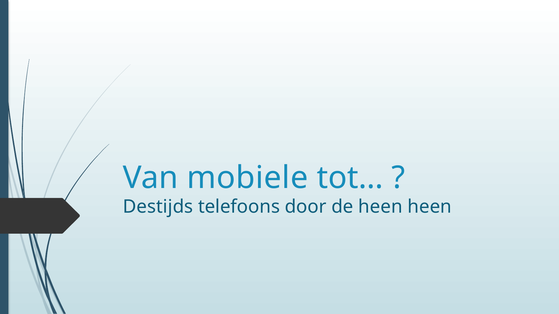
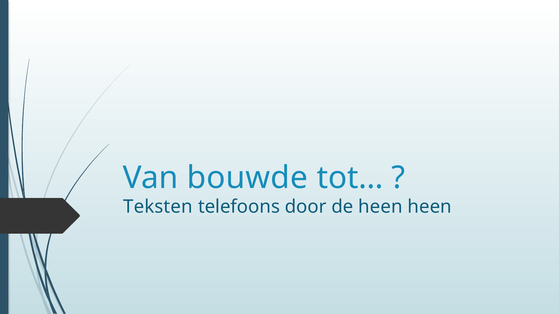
mobiele: mobiele -> bouwde (247, 178)
Destijds: Destijds -> Teksten (158, 207)
